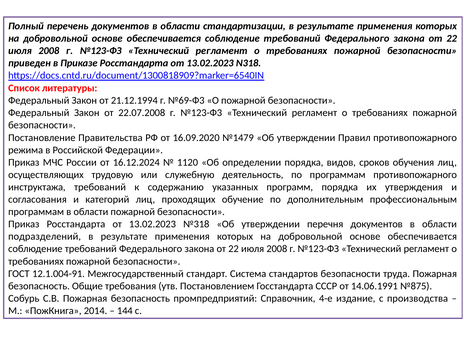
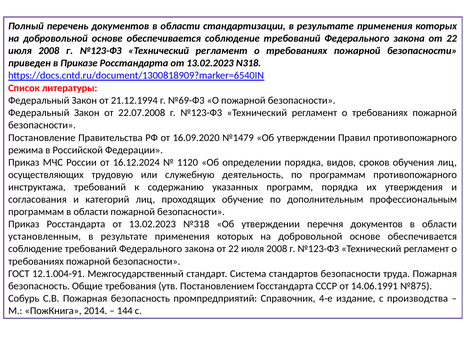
подразделений: подразделений -> установленным (45, 237)
